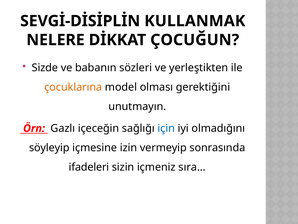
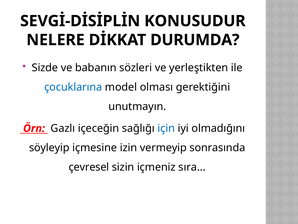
KULLANMAK: KULLANMAK -> KONUSUDUR (195, 21)
ÇOCUĞUN: ÇOCUĞUN -> DURUMDA (195, 40)
çocuklarına colour: orange -> blue (73, 87)
ifadeleri: ifadeleri -> çevresel (89, 167)
